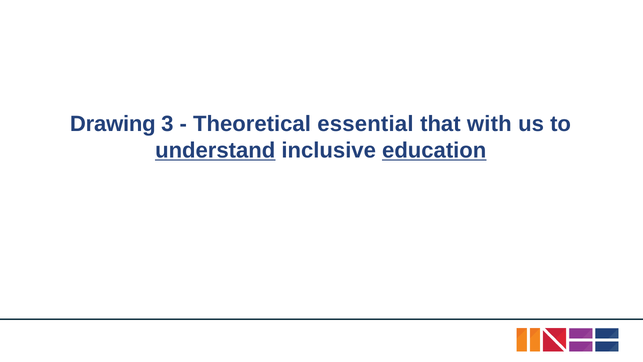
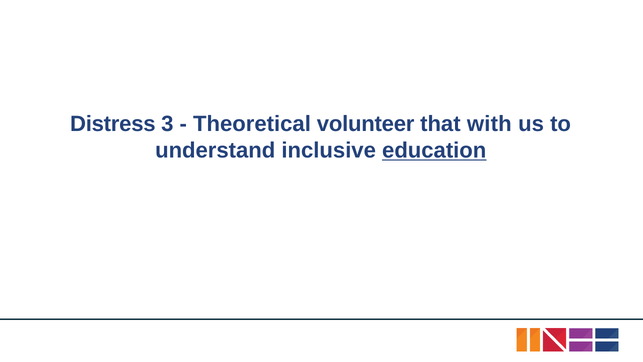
Drawing: Drawing -> Distress (113, 124)
essential: essential -> volunteer (366, 124)
understand underline: present -> none (215, 150)
